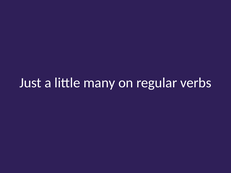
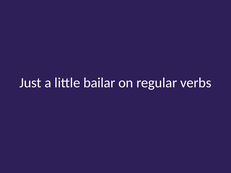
many: many -> bailar (99, 83)
